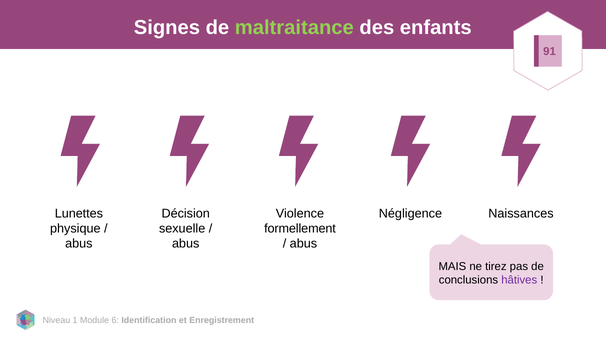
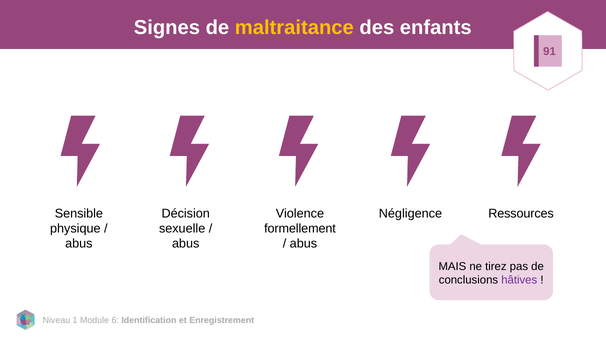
maltraitance colour: light green -> yellow (294, 27)
Lunettes: Lunettes -> Sensible (79, 213)
Naissances: Naissances -> Ressources (521, 213)
